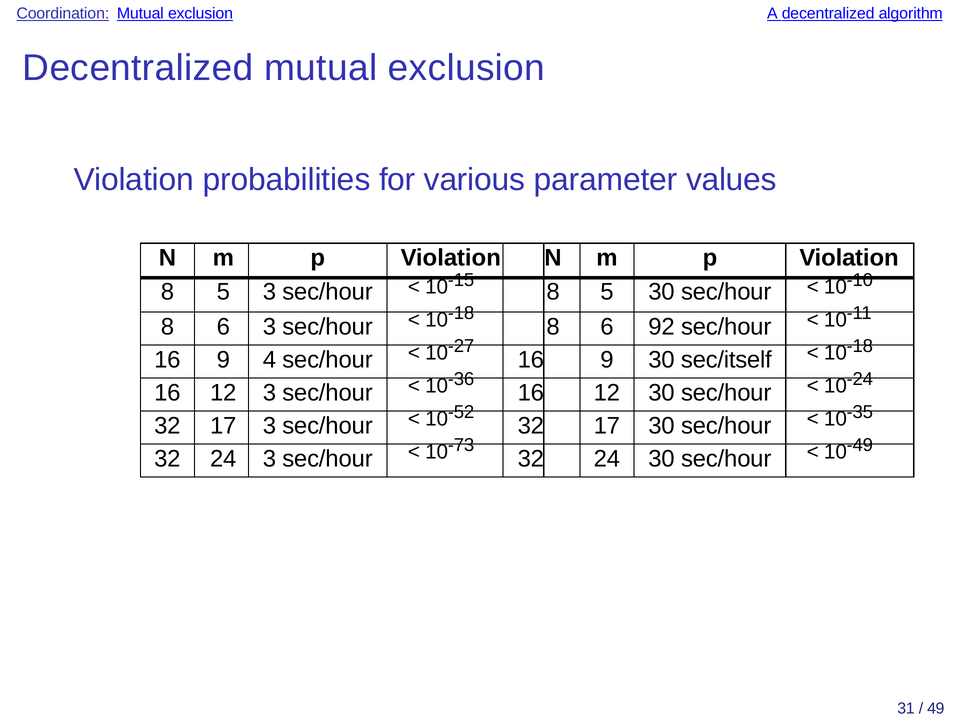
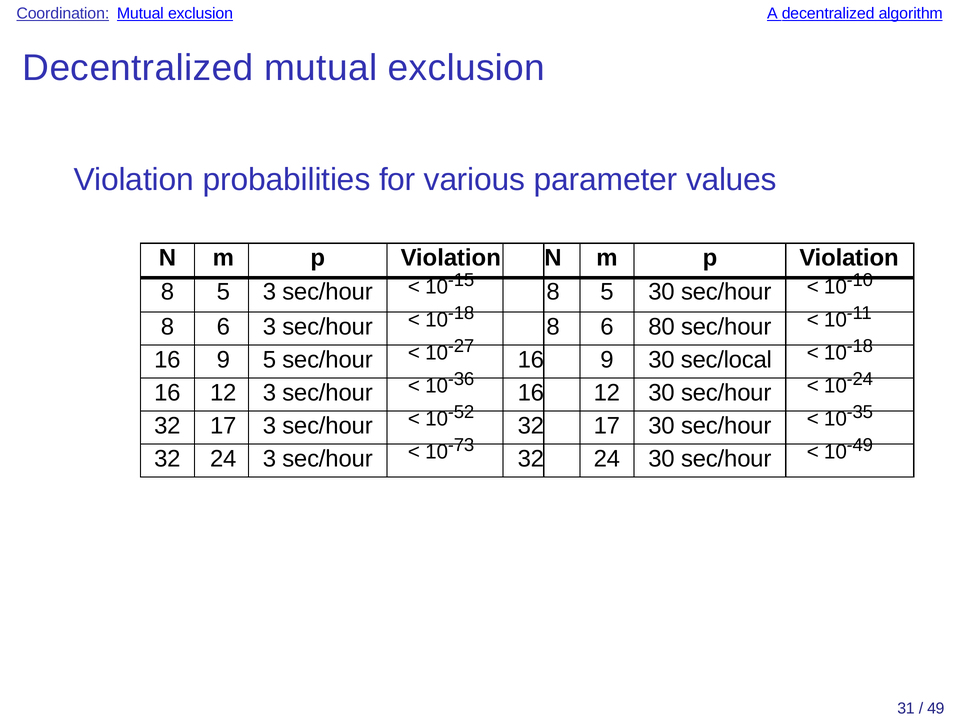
92: 92 -> 80 (662, 327)
9 4: 4 -> 5 (269, 360)
sec/itself: sec/itself -> sec/local (726, 360)
